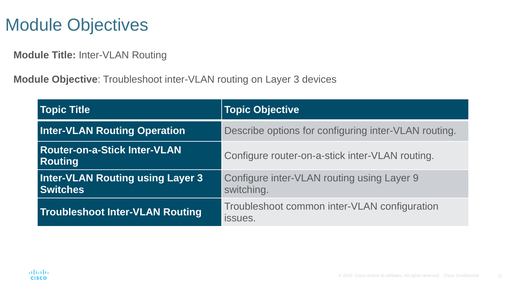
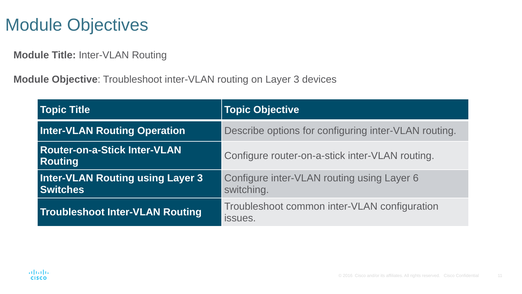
9: 9 -> 6 (416, 178)
